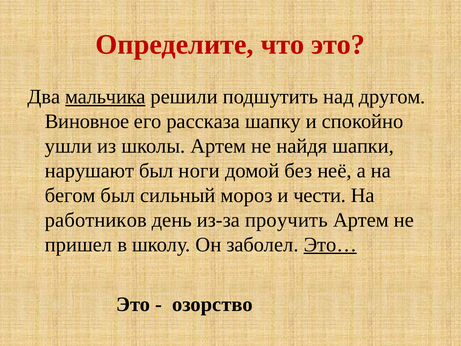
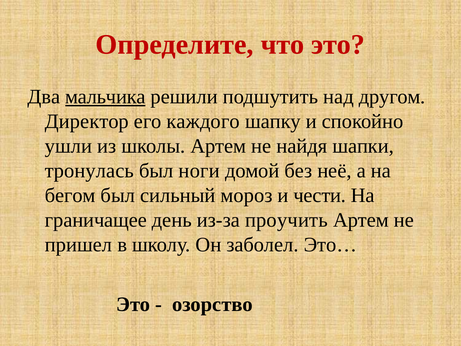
Виновное: Виновное -> Директор (87, 121)
рассказа: рассказа -> каждого (203, 121)
нарушают: нарушают -> тронулась (89, 171)
работников: работников -> граничащее (96, 220)
Это… underline: present -> none (330, 244)
